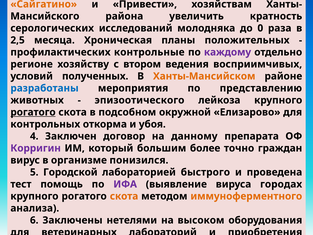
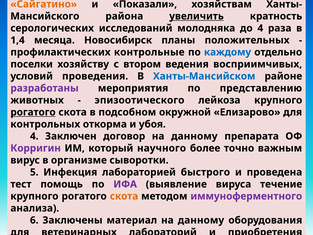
Привести: Привести -> Показали (145, 4)
увеличить underline: none -> present (197, 16)
до 0: 0 -> 4 (260, 28)
2,5: 2,5 -> 1,4 (18, 40)
Хроническая: Хроническая -> Новосибирск (118, 40)
каждому colour: purple -> blue (228, 52)
регионе: регионе -> поселки (32, 64)
полученных: полученных -> проведения (95, 76)
Ханты-Мансийском colour: orange -> blue (204, 76)
разработаны colour: blue -> purple (45, 88)
большим: большим -> научного (162, 148)
граждан: граждан -> важным (280, 148)
понизился: понизился -> сыворотки (139, 160)
Городской: Городской -> Инфекция (70, 172)
городах: городах -> течение (281, 184)
иммуноферментного colour: orange -> purple (246, 196)
нетелями: нетелями -> материал (132, 220)
высоком: высоком -> данному (201, 220)
